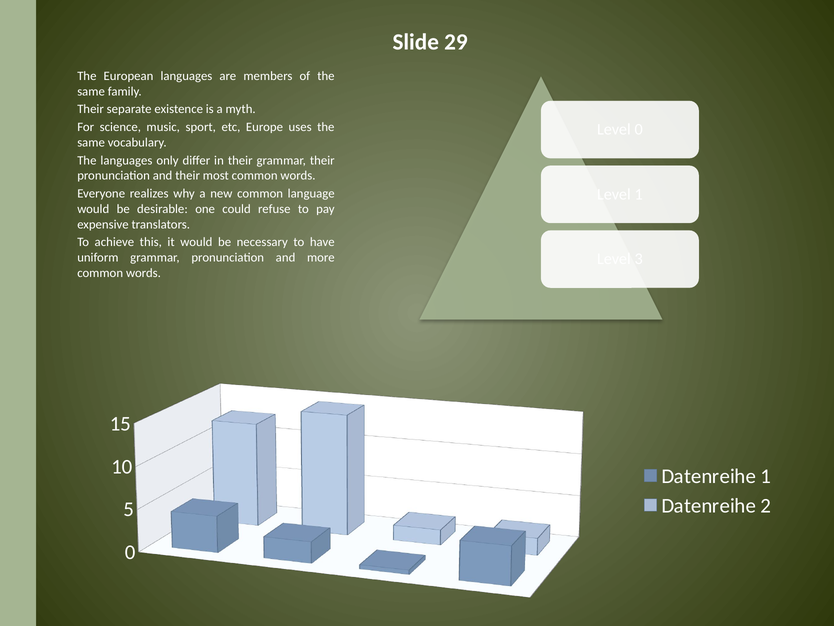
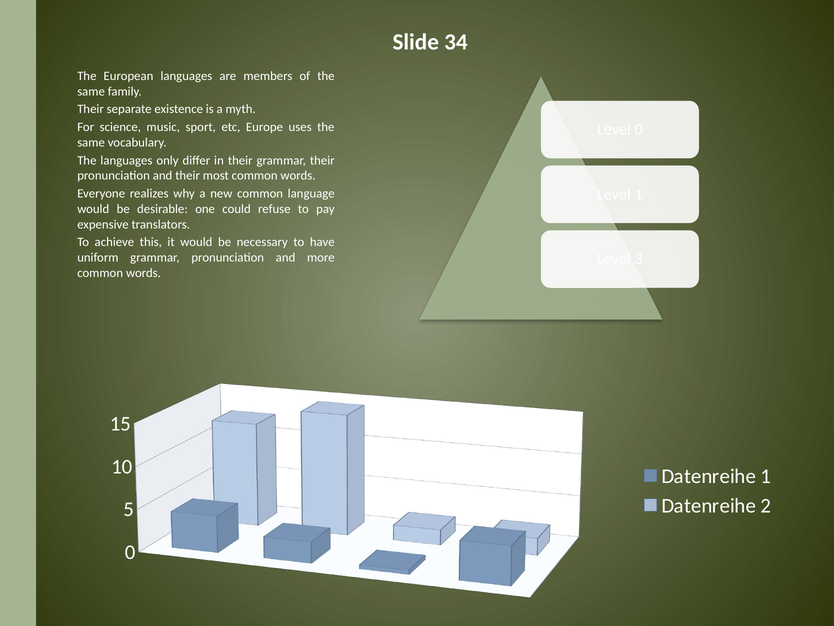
29: 29 -> 34 (456, 42)
